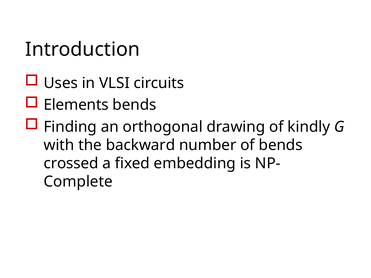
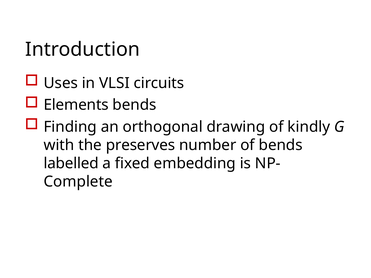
backward: backward -> preserves (140, 145)
crossed: crossed -> labelled (71, 163)
